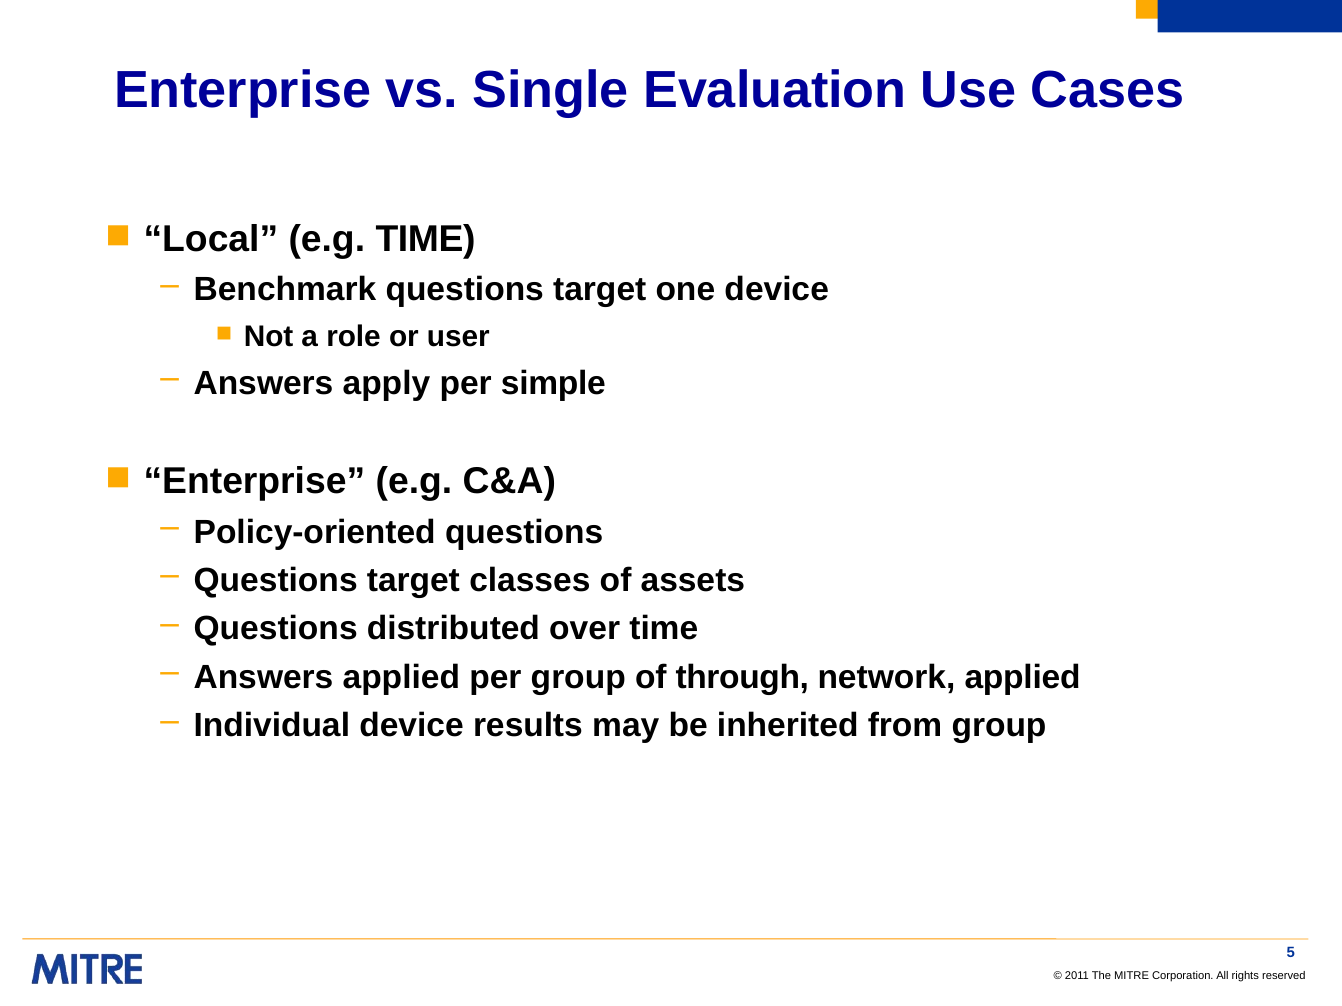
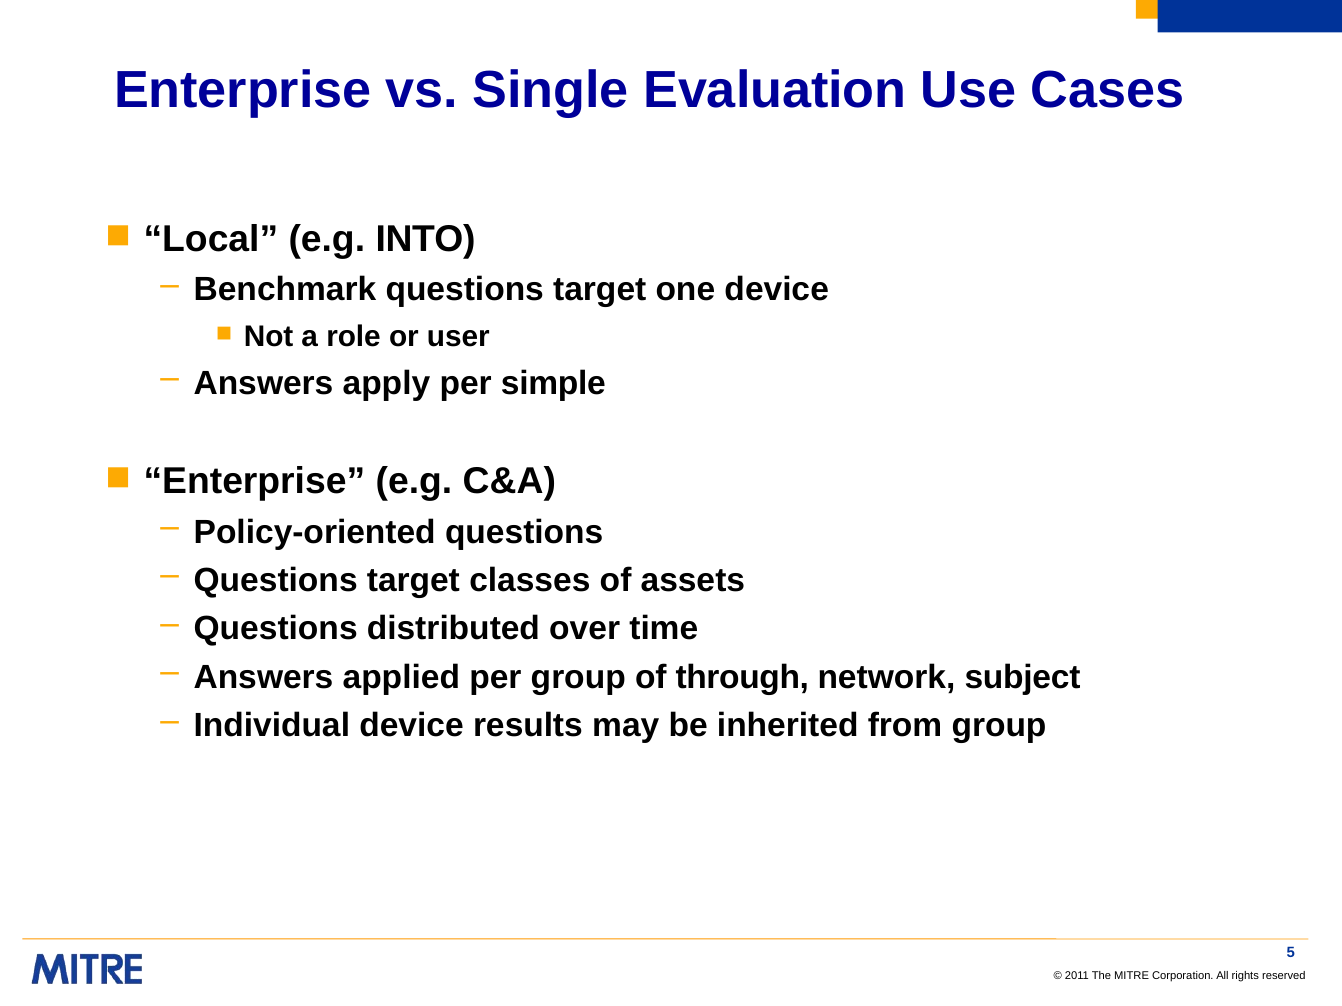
e.g TIME: TIME -> INTO (426, 240)
network applied: applied -> subject (1023, 678)
